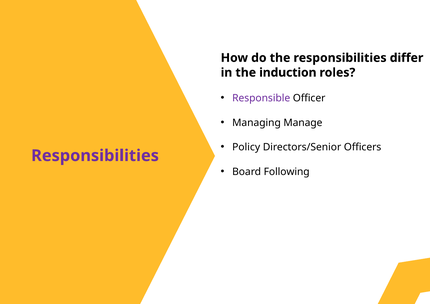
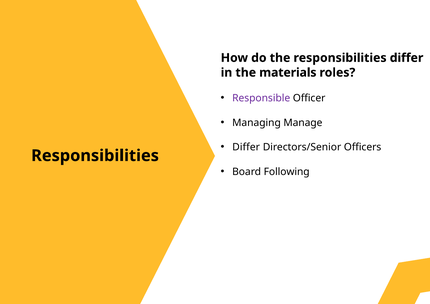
induction: induction -> materials (288, 73)
Policy: Policy -> Differ (246, 147)
Responsibilities colour: purple -> black (95, 156)
